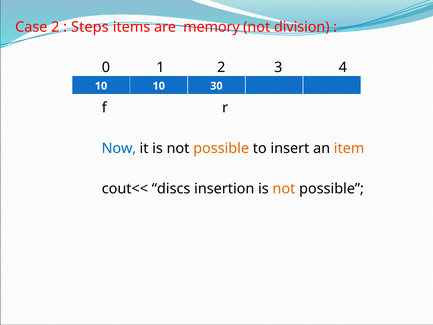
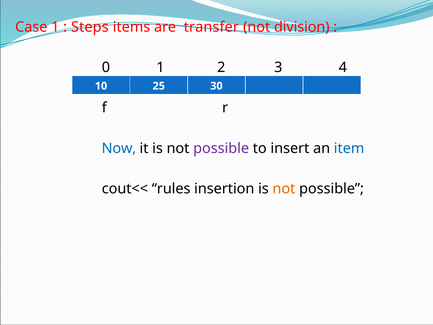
Case 2: 2 -> 1 (55, 27)
memory: memory -> transfer (211, 27)
10 10: 10 -> 25 (159, 86)
possible colour: orange -> purple (221, 148)
item colour: orange -> blue (349, 148)
discs: discs -> rules (171, 189)
